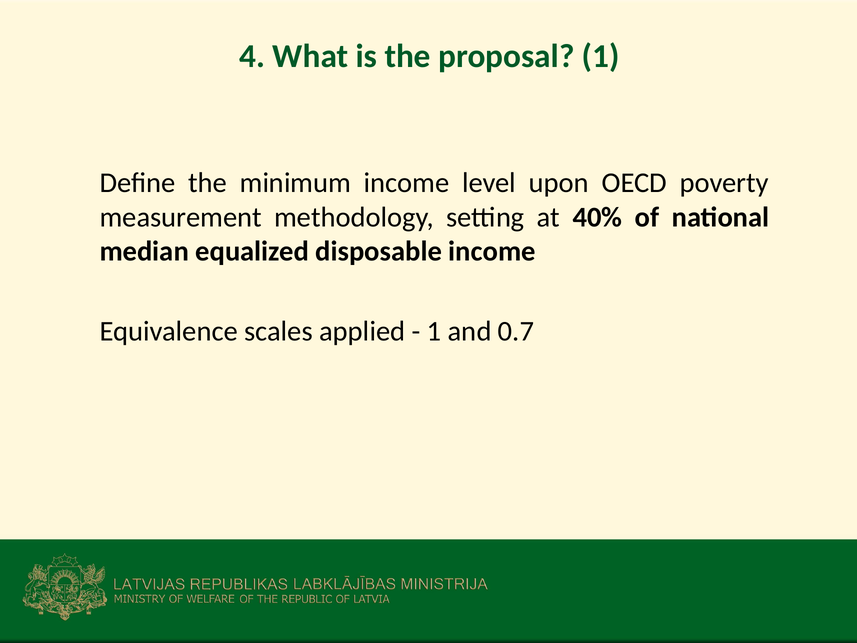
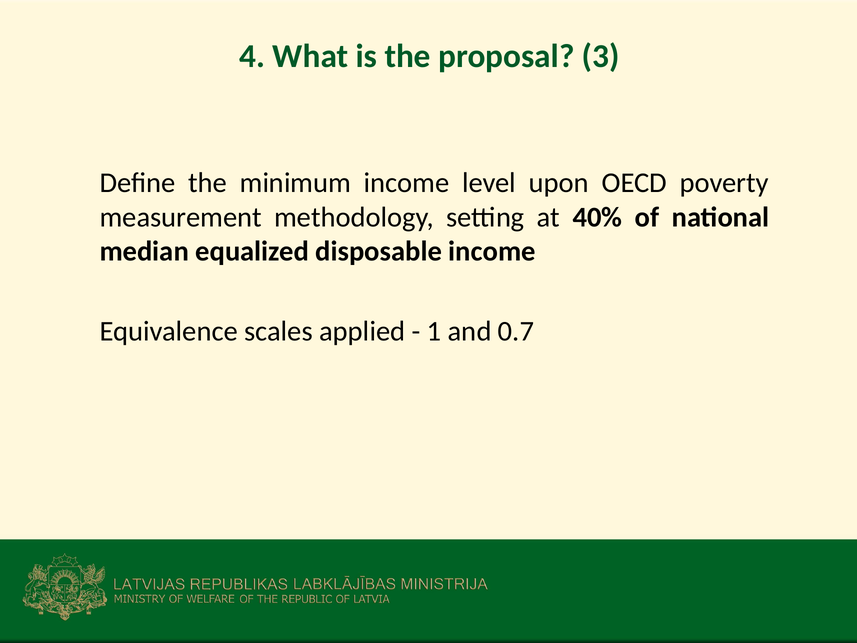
proposal 1: 1 -> 3 (601, 56)
